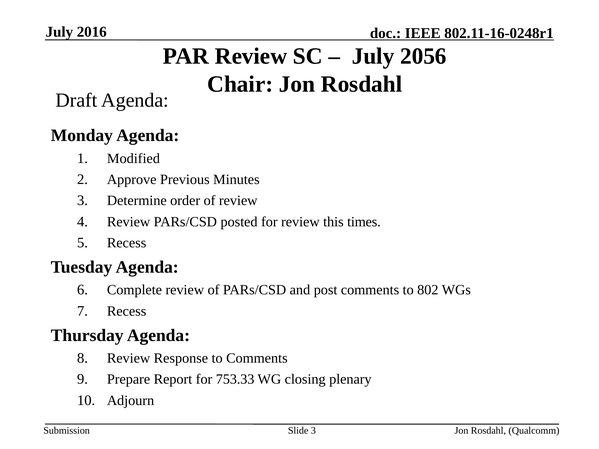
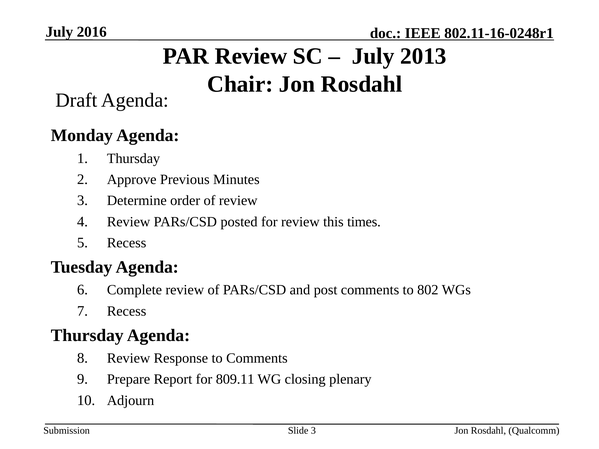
2056: 2056 -> 2013 (423, 56)
Modified: Modified -> Thursday (134, 158)
753.33: 753.33 -> 809.11 (235, 379)
